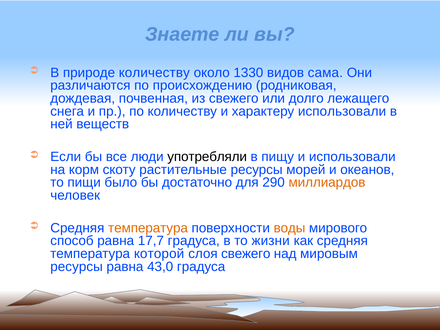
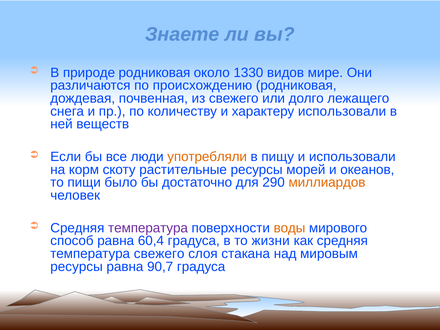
природе количеству: количеству -> родниковая (154, 73)
сама: сама -> мире (325, 73)
употребляли colour: black -> orange (207, 157)
температура colour: orange -> purple (148, 228)
17,7: 17,7 -> 60,4 (151, 241)
температура которой: которой -> свежего (159, 254)
слоя свежего: свежего -> стакана (246, 254)
43,0: 43,0 -> 90,7 (160, 267)
